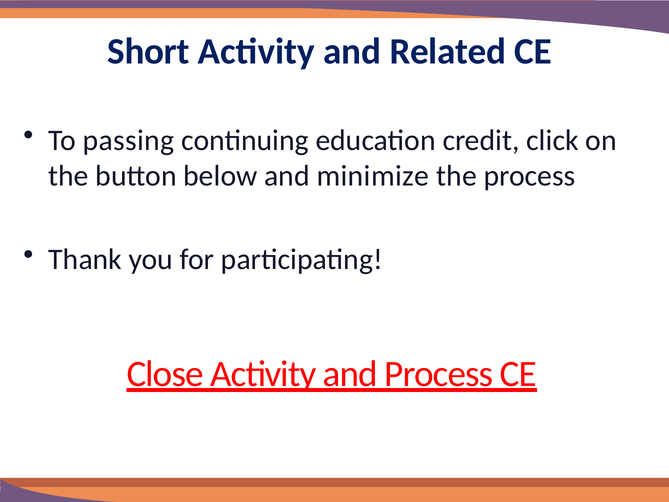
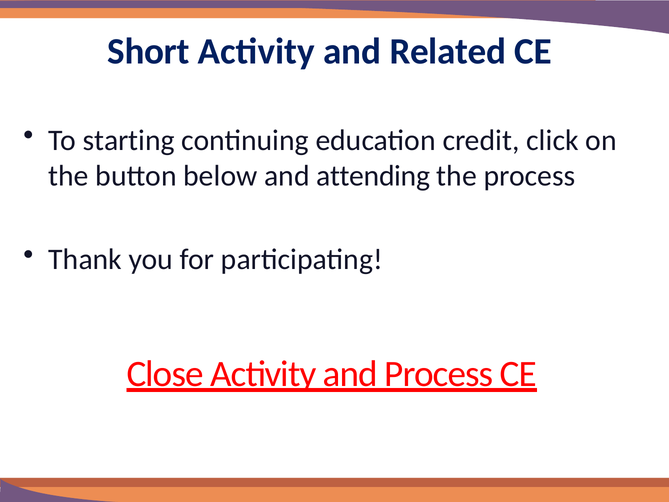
passing: passing -> starting (129, 140)
minimize: minimize -> attending (373, 176)
